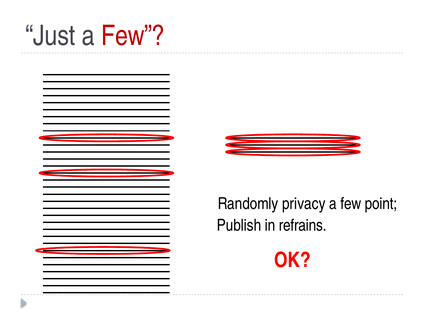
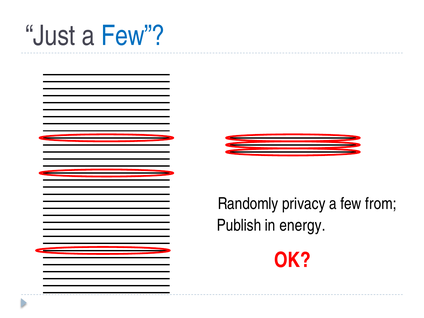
Few colour: red -> blue (133, 36)
point: point -> from (381, 204)
refrains: refrains -> energy (303, 225)
